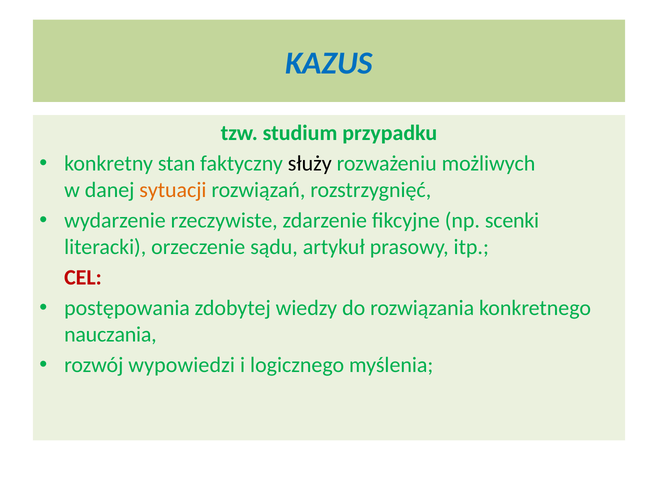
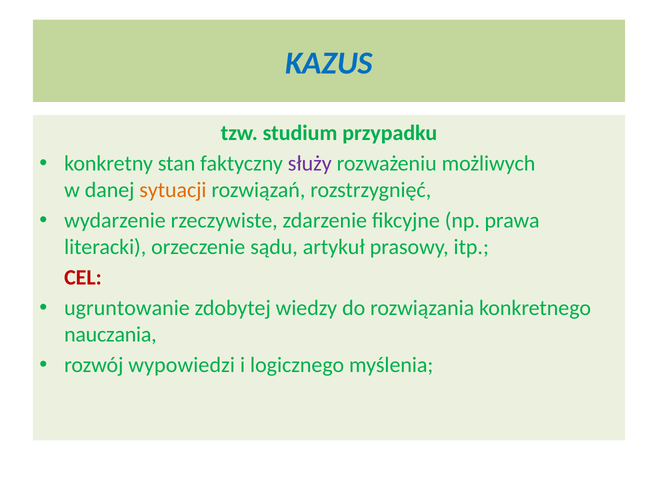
służy colour: black -> purple (310, 164)
scenki: scenki -> prawa (512, 221)
postępowania: postępowania -> ugruntowanie (127, 309)
